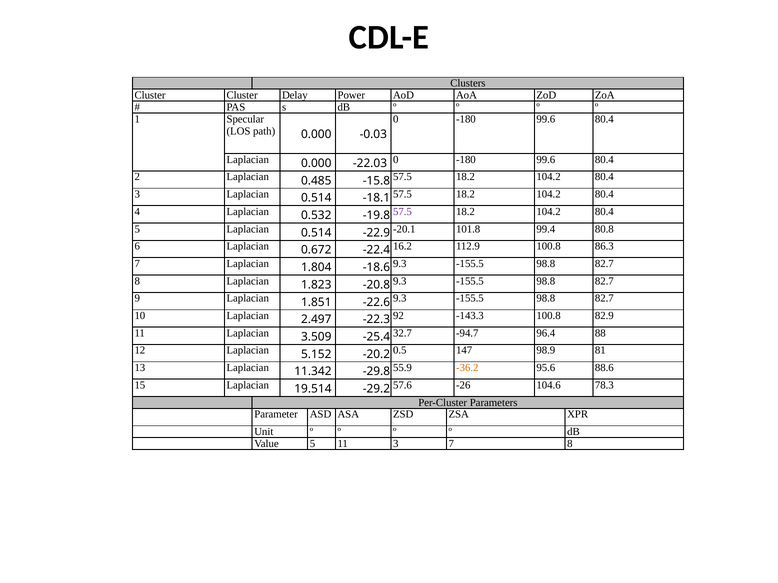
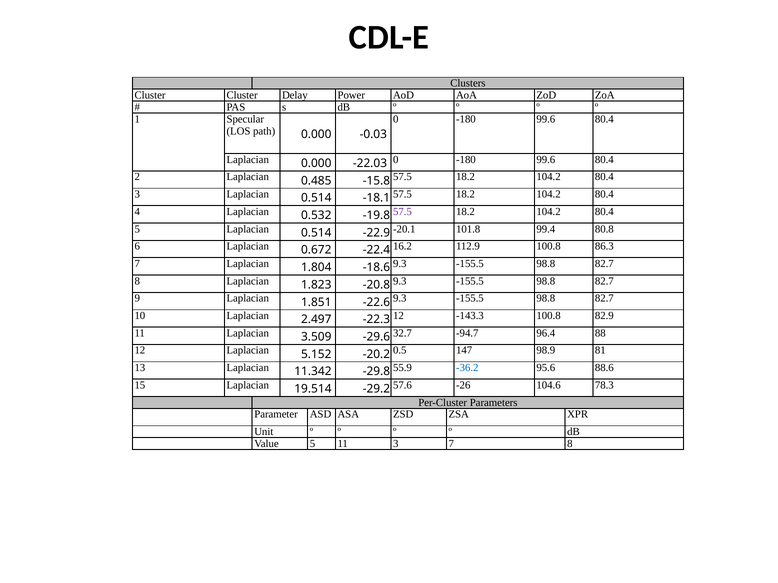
-22.3 92: 92 -> 12 (398, 316)
-25.4: -25.4 -> -29.6 (376, 337)
-36.2 colour: orange -> blue (467, 368)
